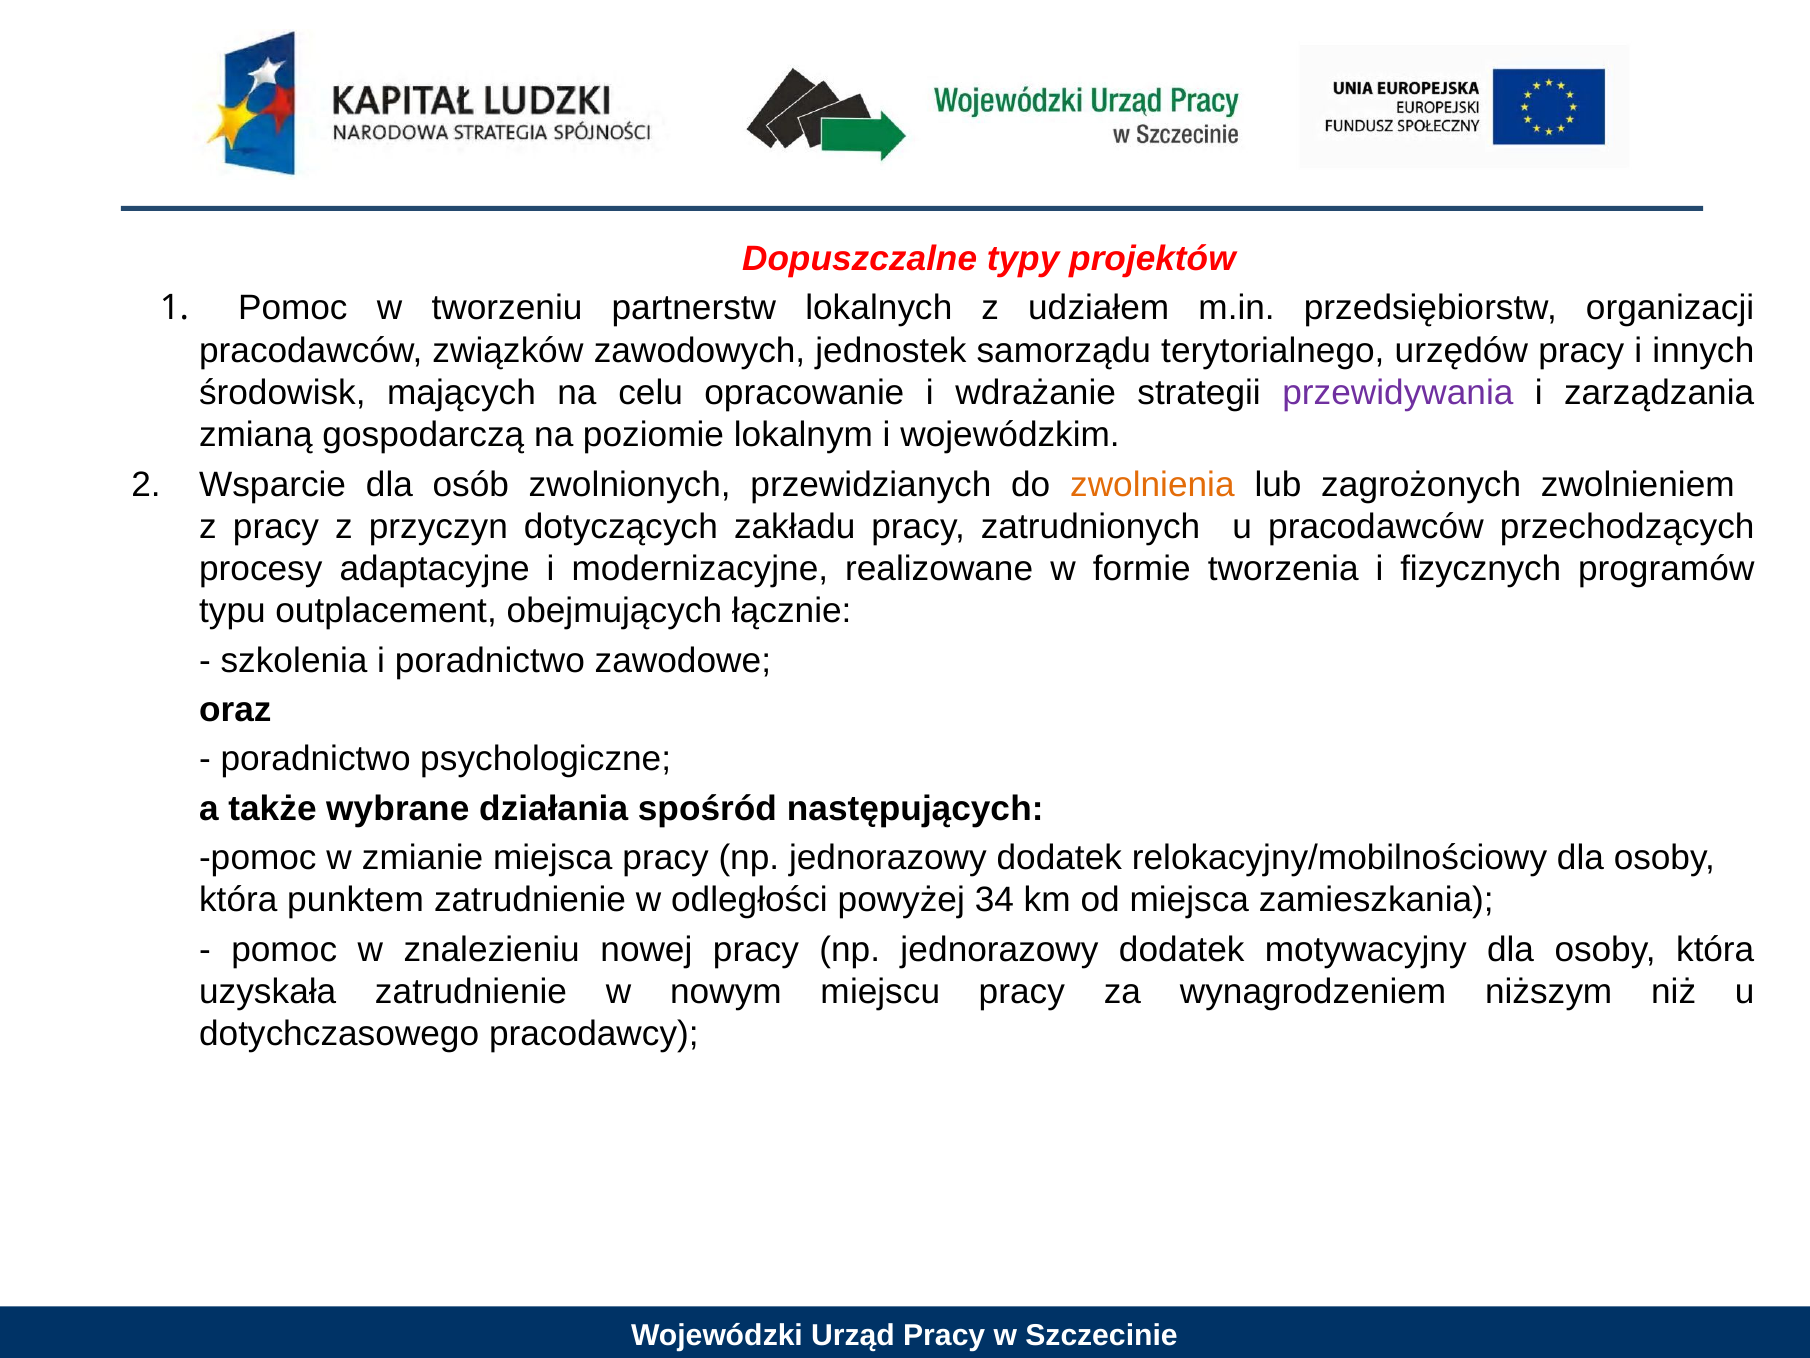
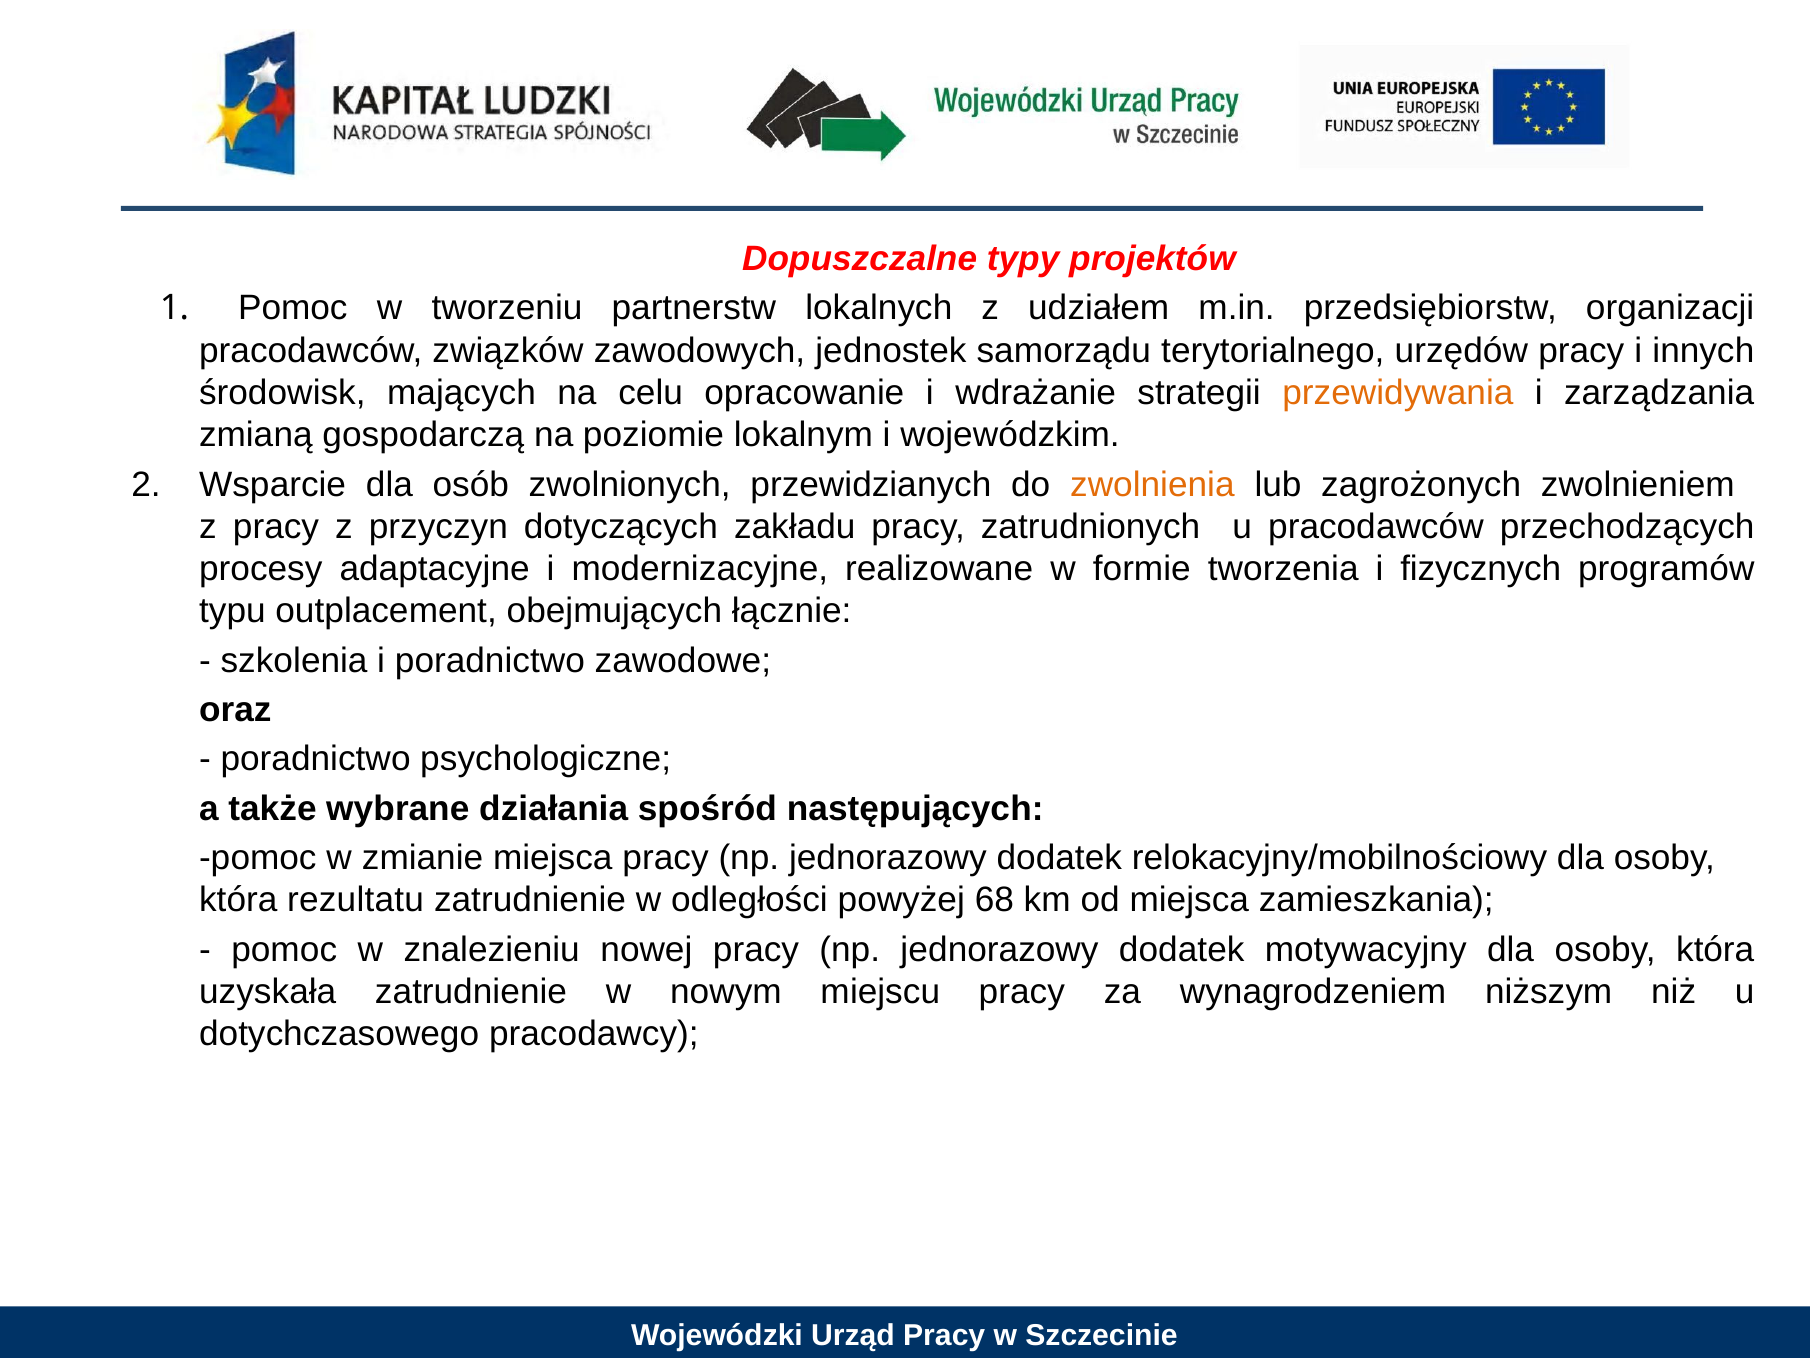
przewidywania colour: purple -> orange (1398, 393)
punktem: punktem -> rezultatu (356, 900)
34: 34 -> 68 (994, 900)
